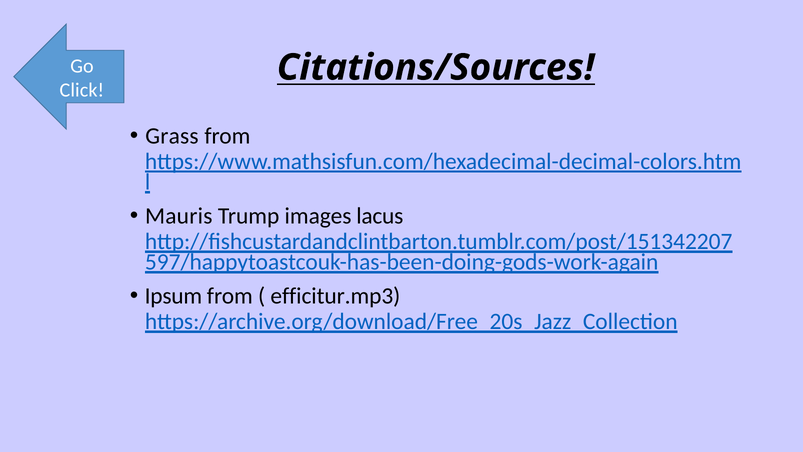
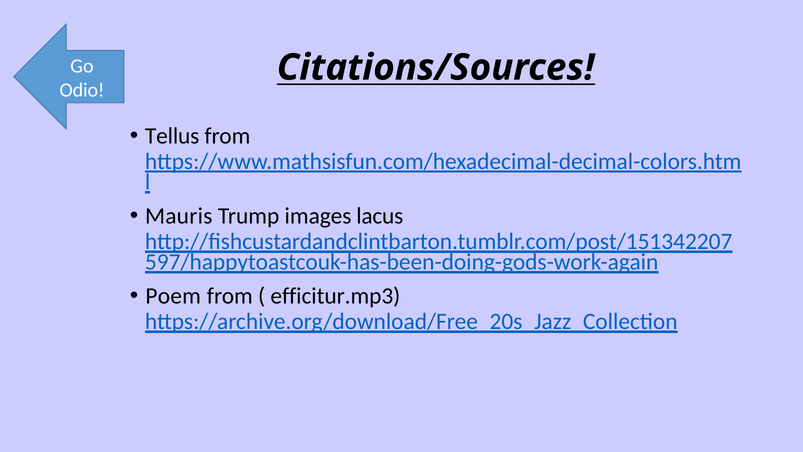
Click: Click -> Odio (82, 90)
Grass: Grass -> Tellus (172, 136)
Ipsum: Ipsum -> Poem (173, 296)
